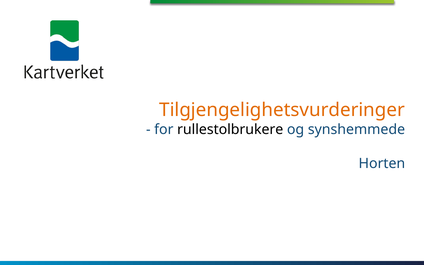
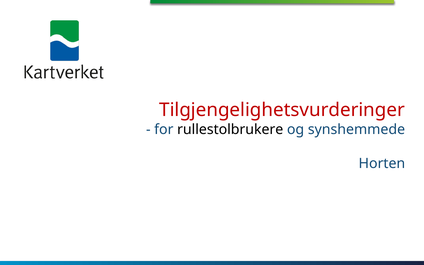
Tilgjengelighetsvurderinger colour: orange -> red (282, 110)
